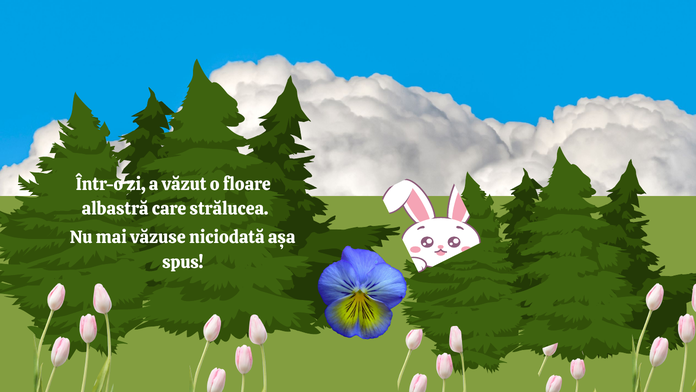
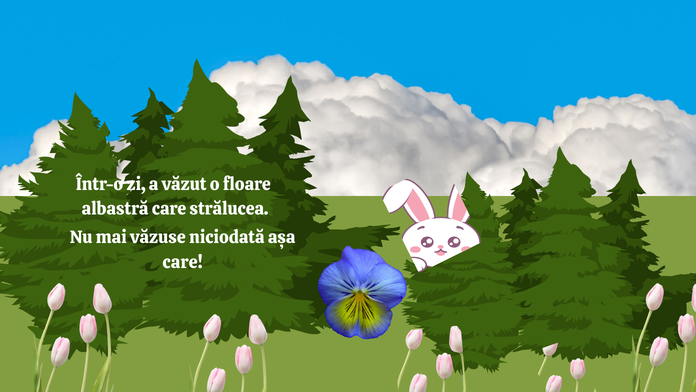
spus: spus -> care (183, 262)
